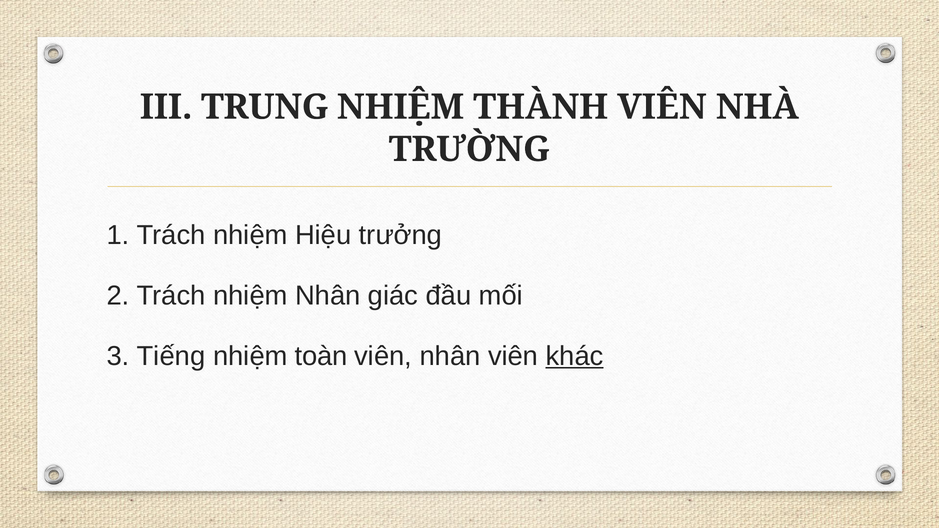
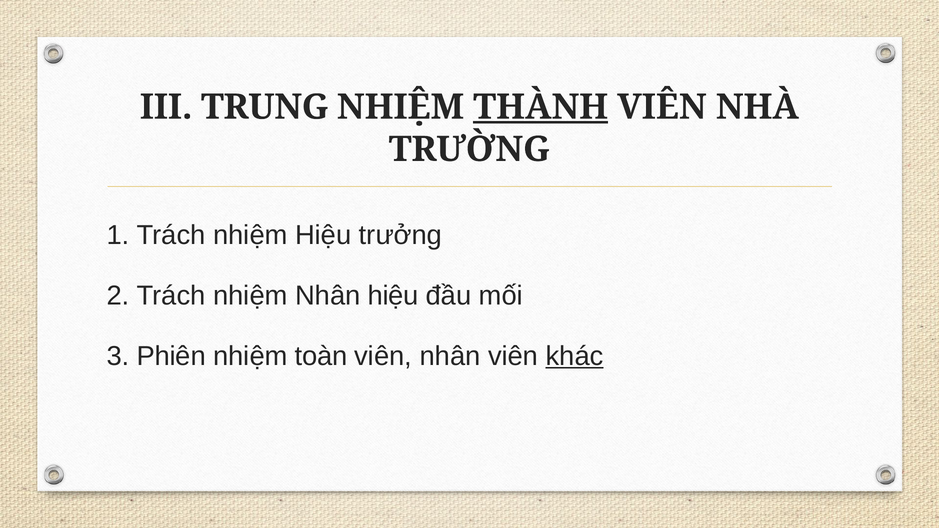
THÀNH underline: none -> present (541, 107)
Nhân giác: giác -> hiệu (393, 296)
Tiếng: Tiếng -> Phiên (171, 356)
